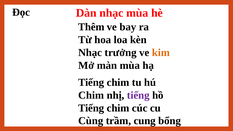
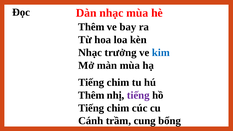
kim colour: orange -> blue (161, 53)
Chim: Chim -> Thêm (91, 95)
Cùng: Cùng -> Cánh (91, 121)
